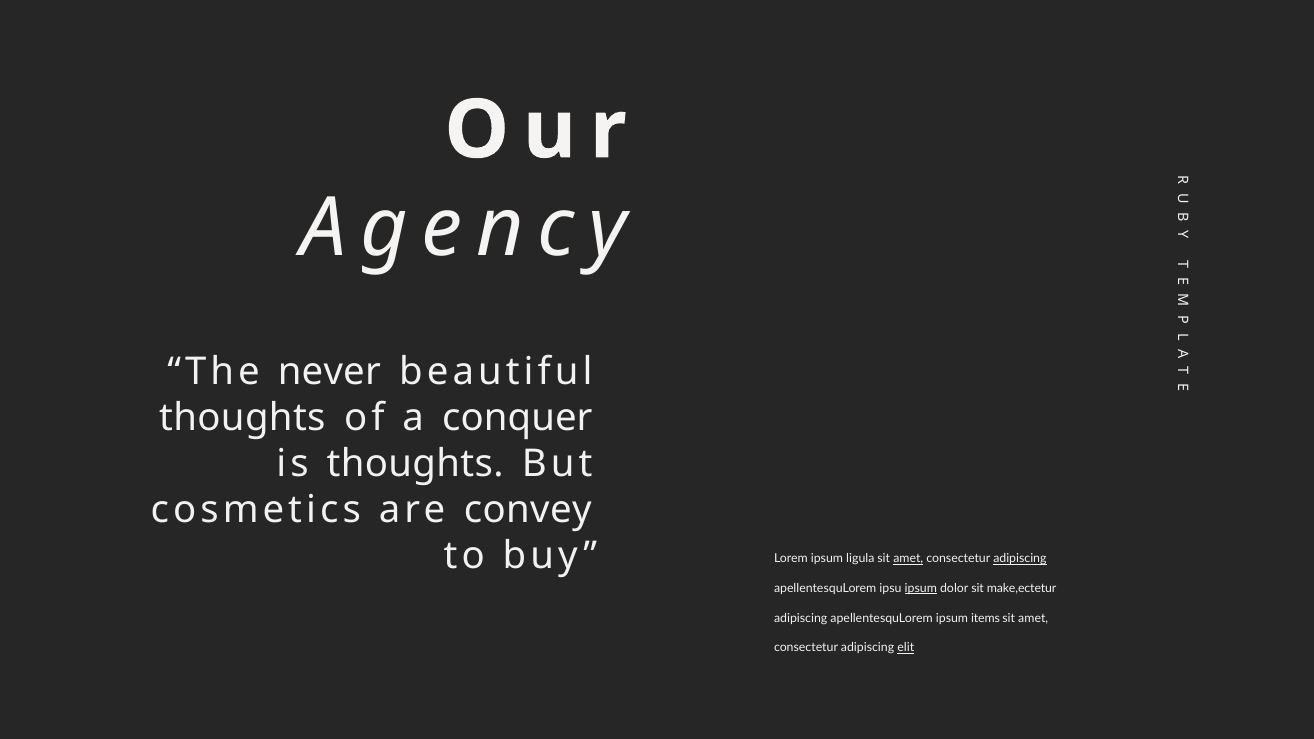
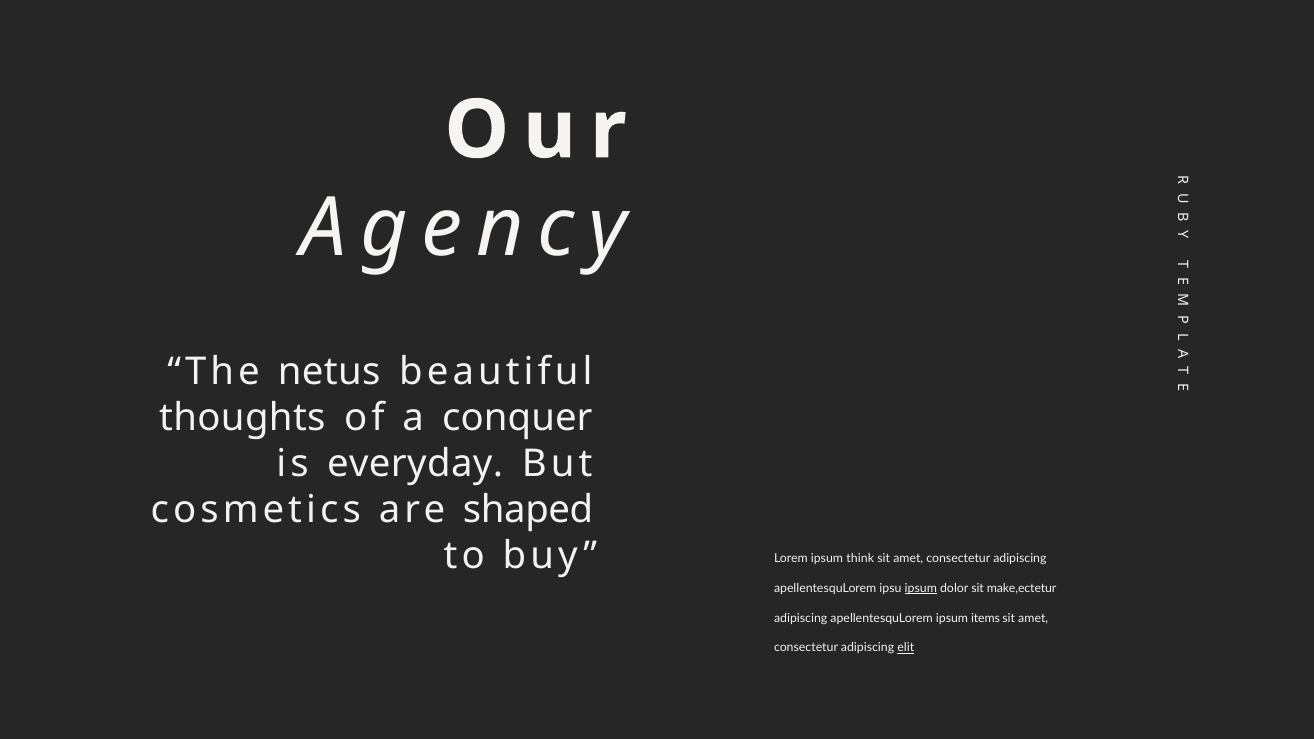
never: never -> netus (329, 372)
is thoughts: thoughts -> everyday (415, 464)
convey: convey -> shaped (528, 510)
ligula: ligula -> think (860, 559)
amet underline: present -> none (908, 559)
adipiscing underline: present -> none (1020, 559)
